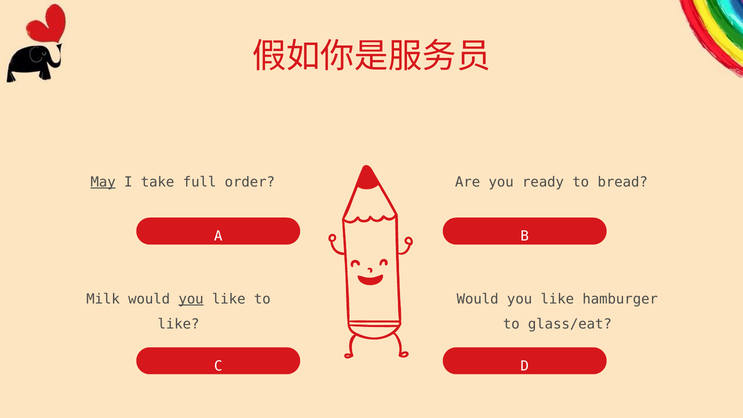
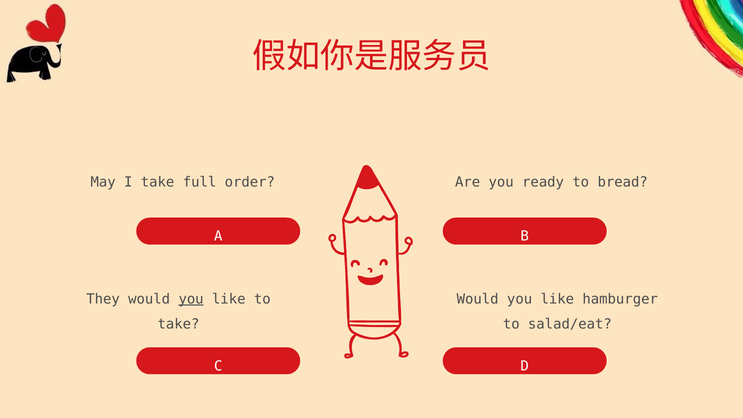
May underline: present -> none (103, 182)
Milk: Milk -> They (103, 299)
like: like -> take (179, 324)
glass/eat: glass/eat -> salad/eat (570, 324)
